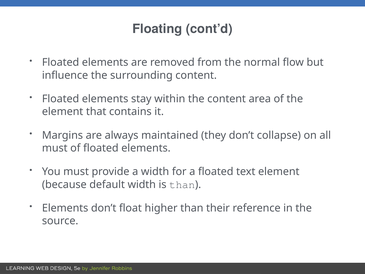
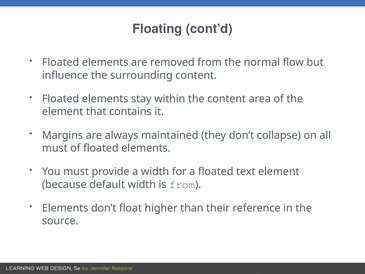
is than: than -> from (182, 184)
